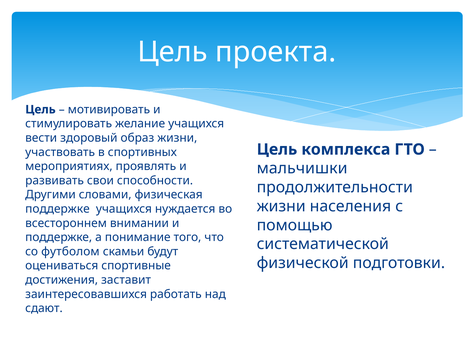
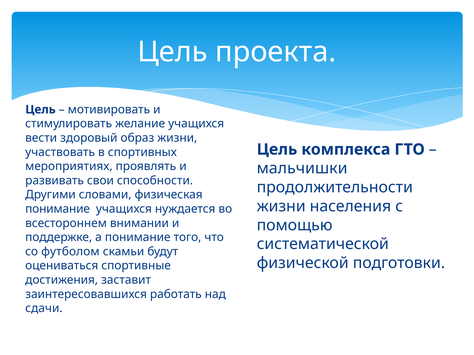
поддержке: поддержке -> понимание (58, 209)
сдают: сдают -> сдачи (44, 309)
